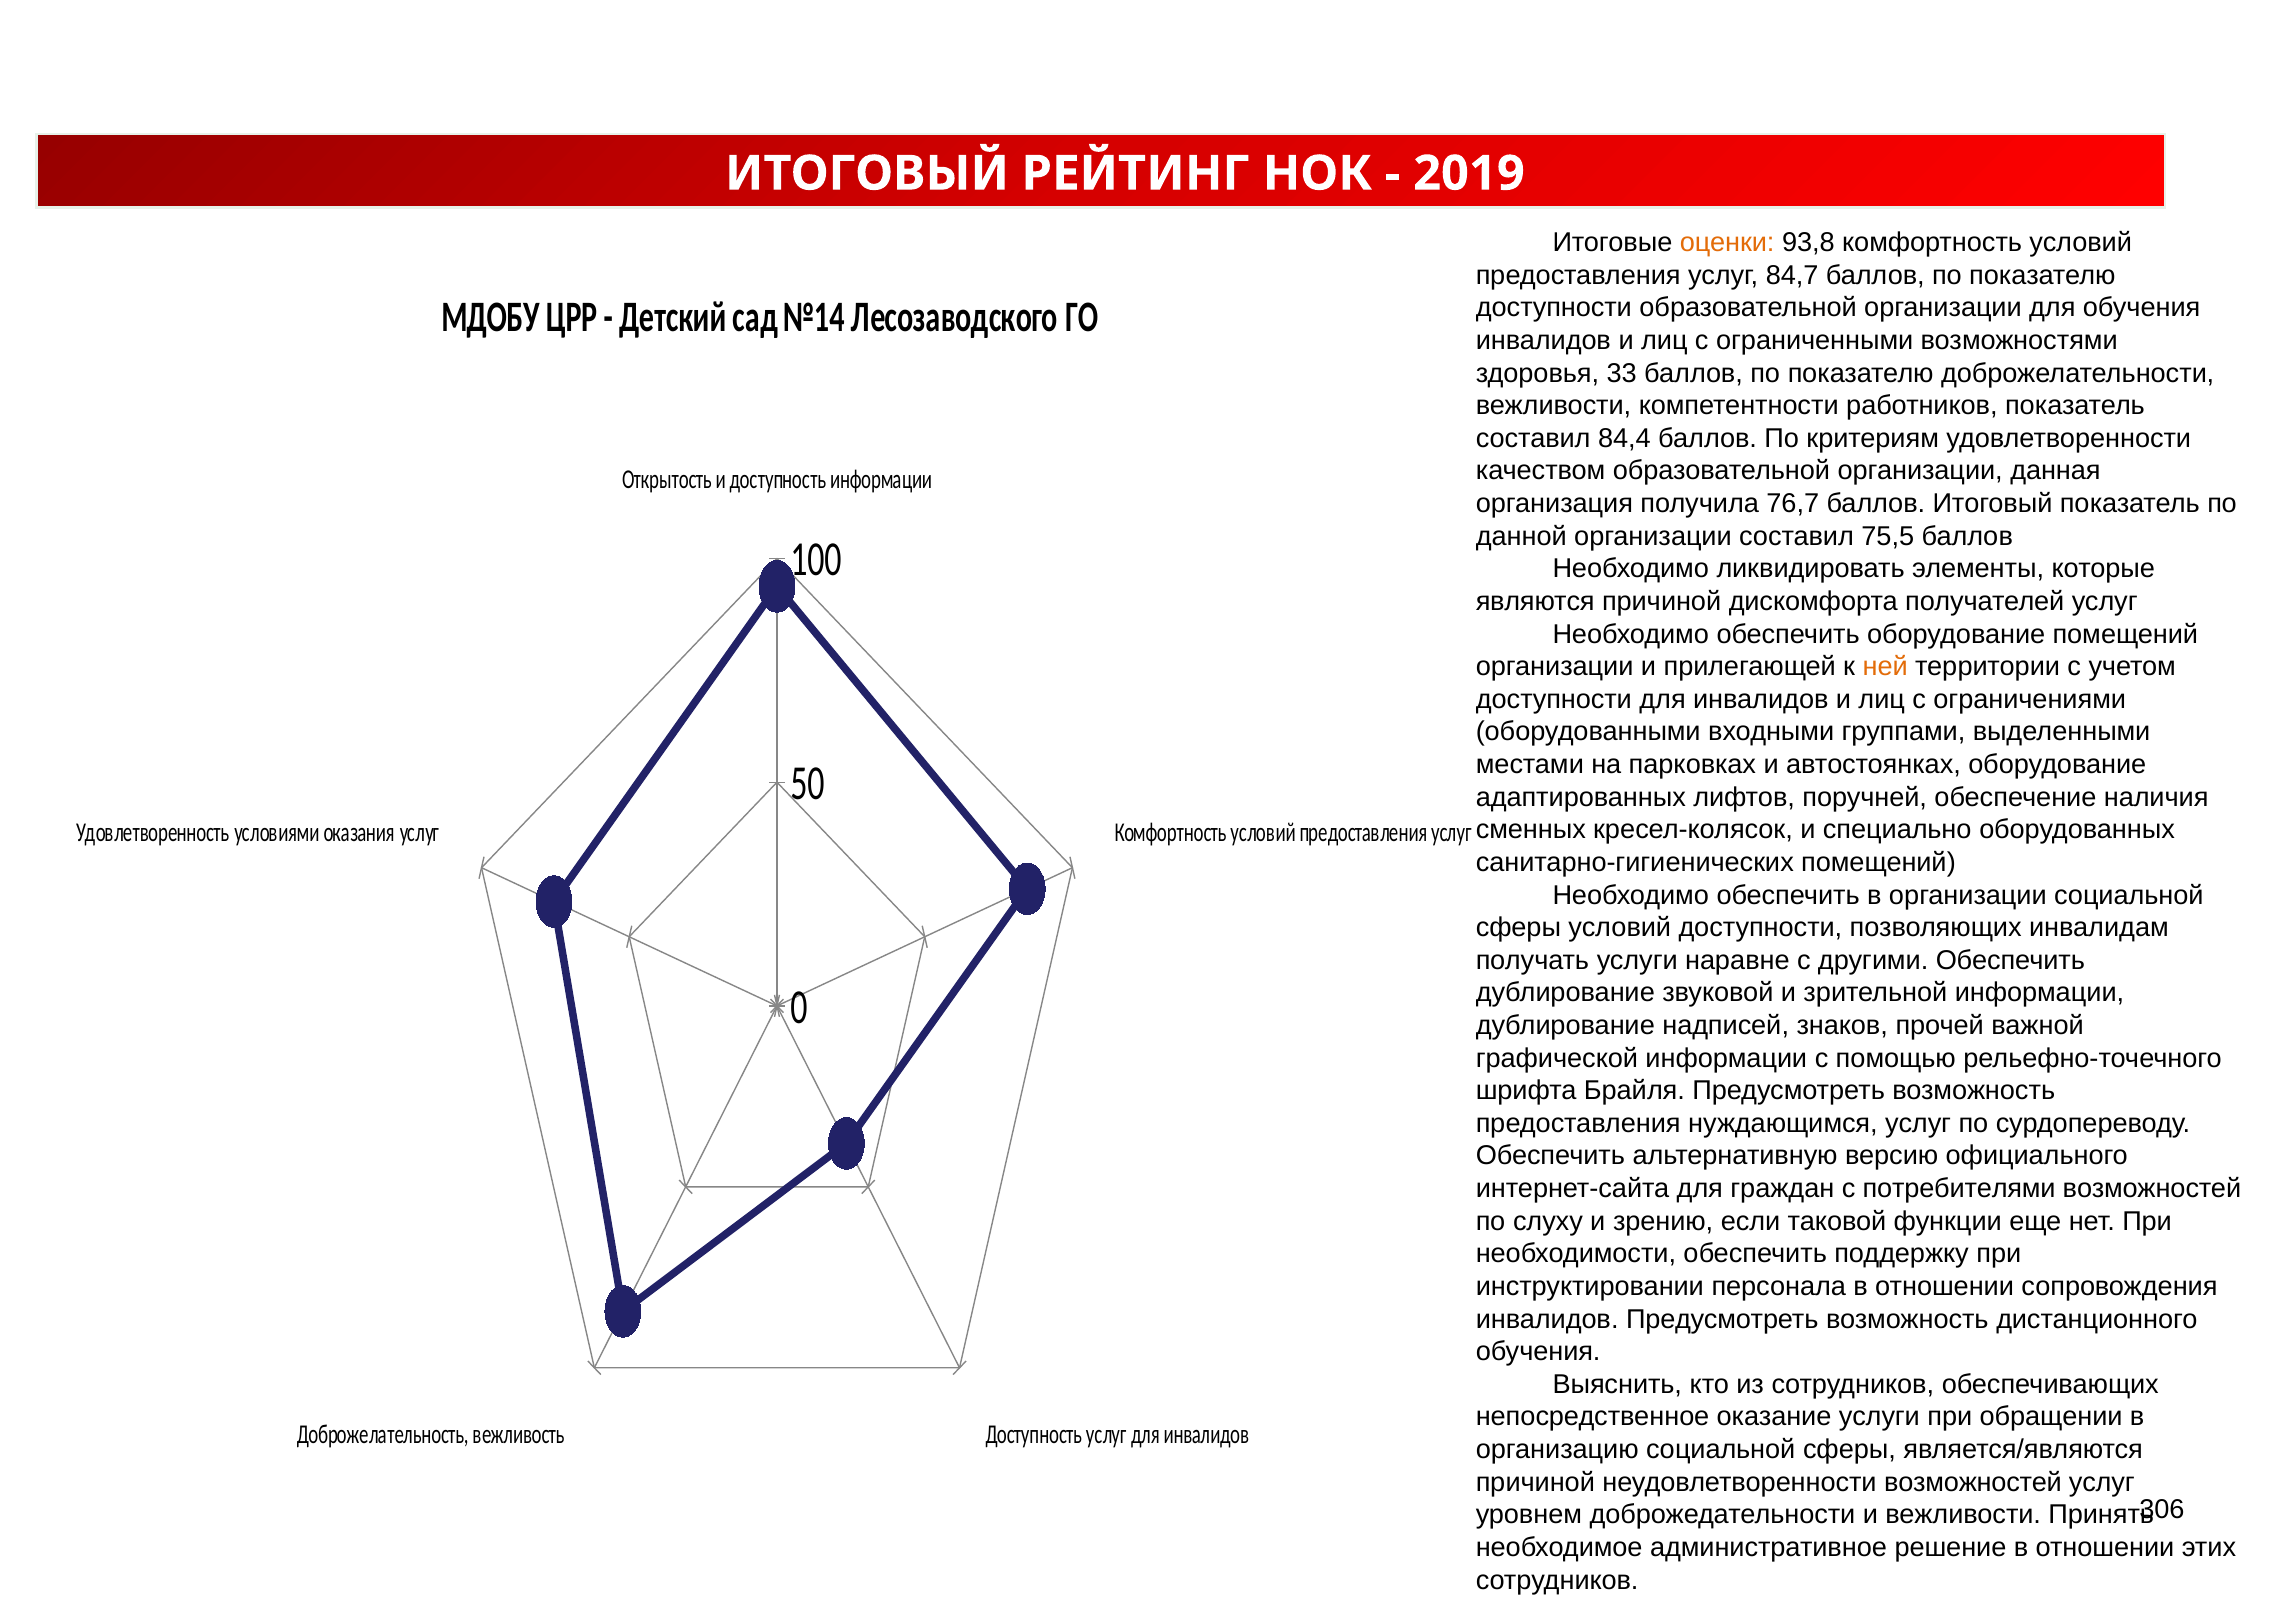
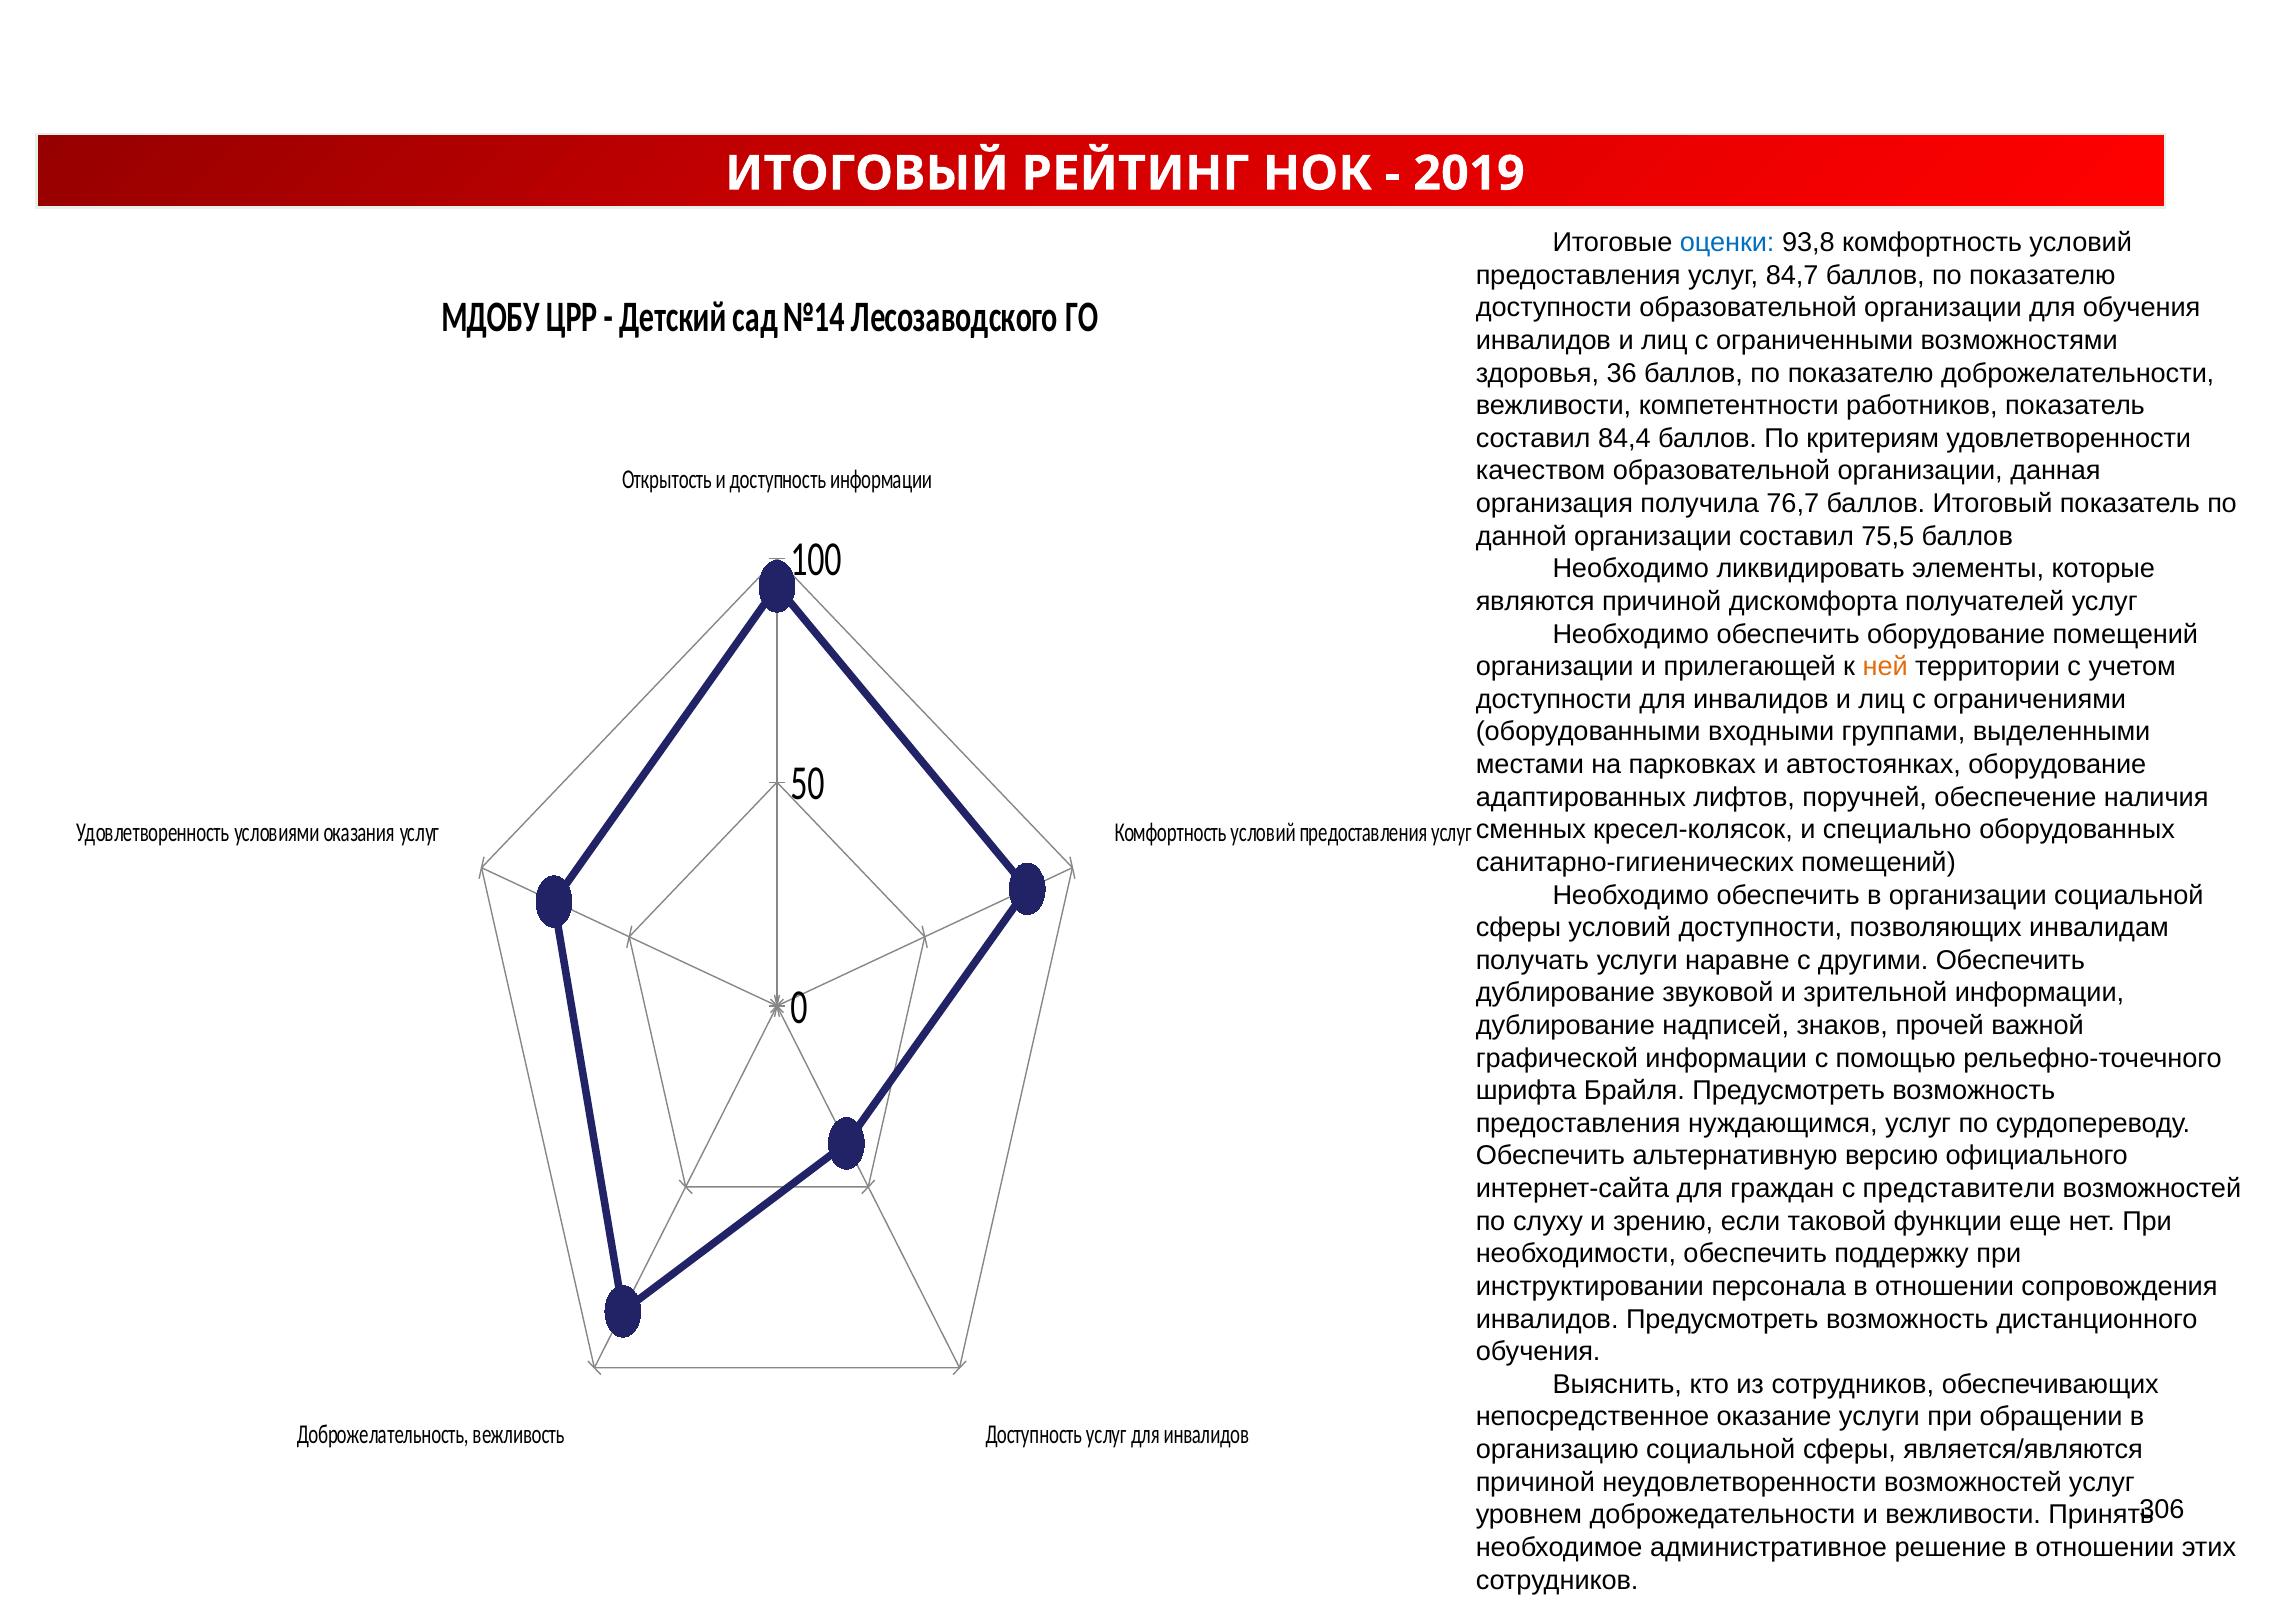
оценки colour: orange -> blue (1727, 243)
33: 33 -> 36 (1622, 373)
потребителями: потребителями -> представители (1959, 1189)
